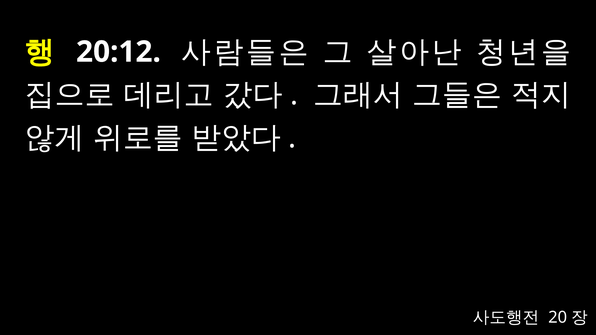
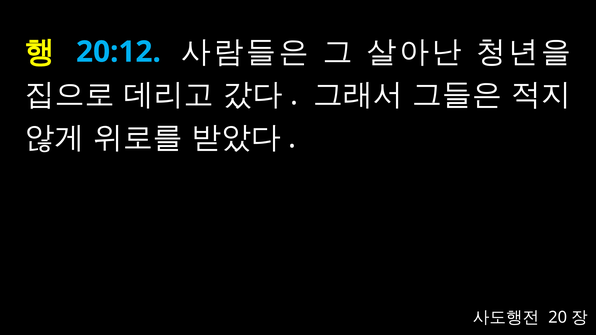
20:12 colour: white -> light blue (118, 52)
